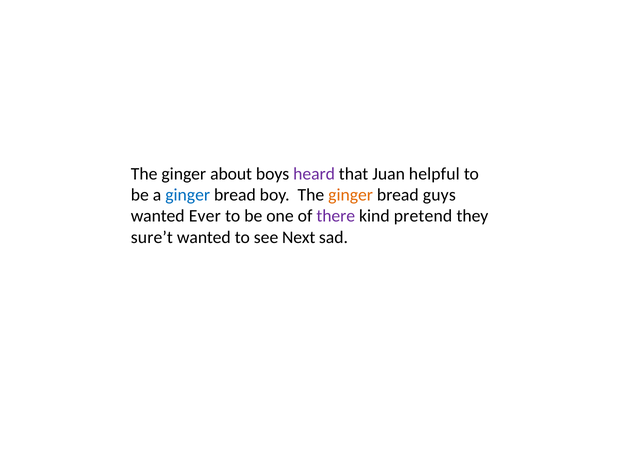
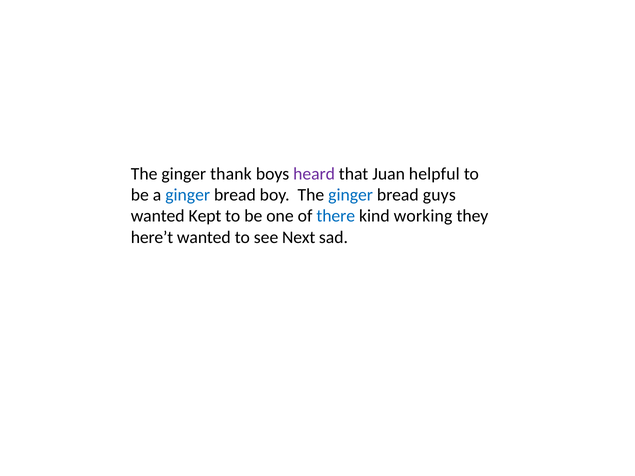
about: about -> thank (231, 174)
ginger colour: orange -> blue (351, 195)
Ever: Ever -> Kept (205, 216)
there colour: purple -> blue (336, 216)
pretend: pretend -> working (423, 216)
sure’t: sure’t -> here’t (152, 237)
